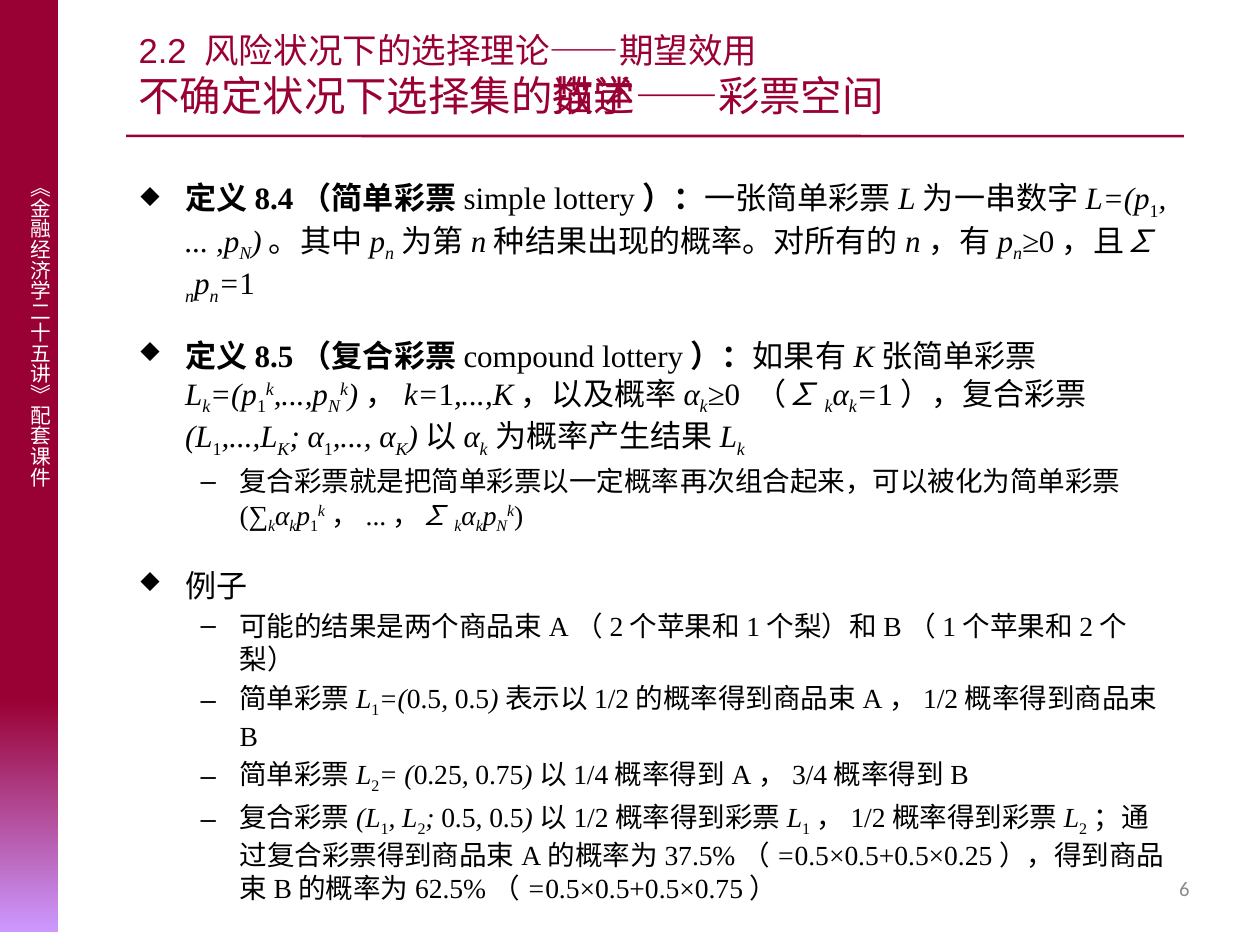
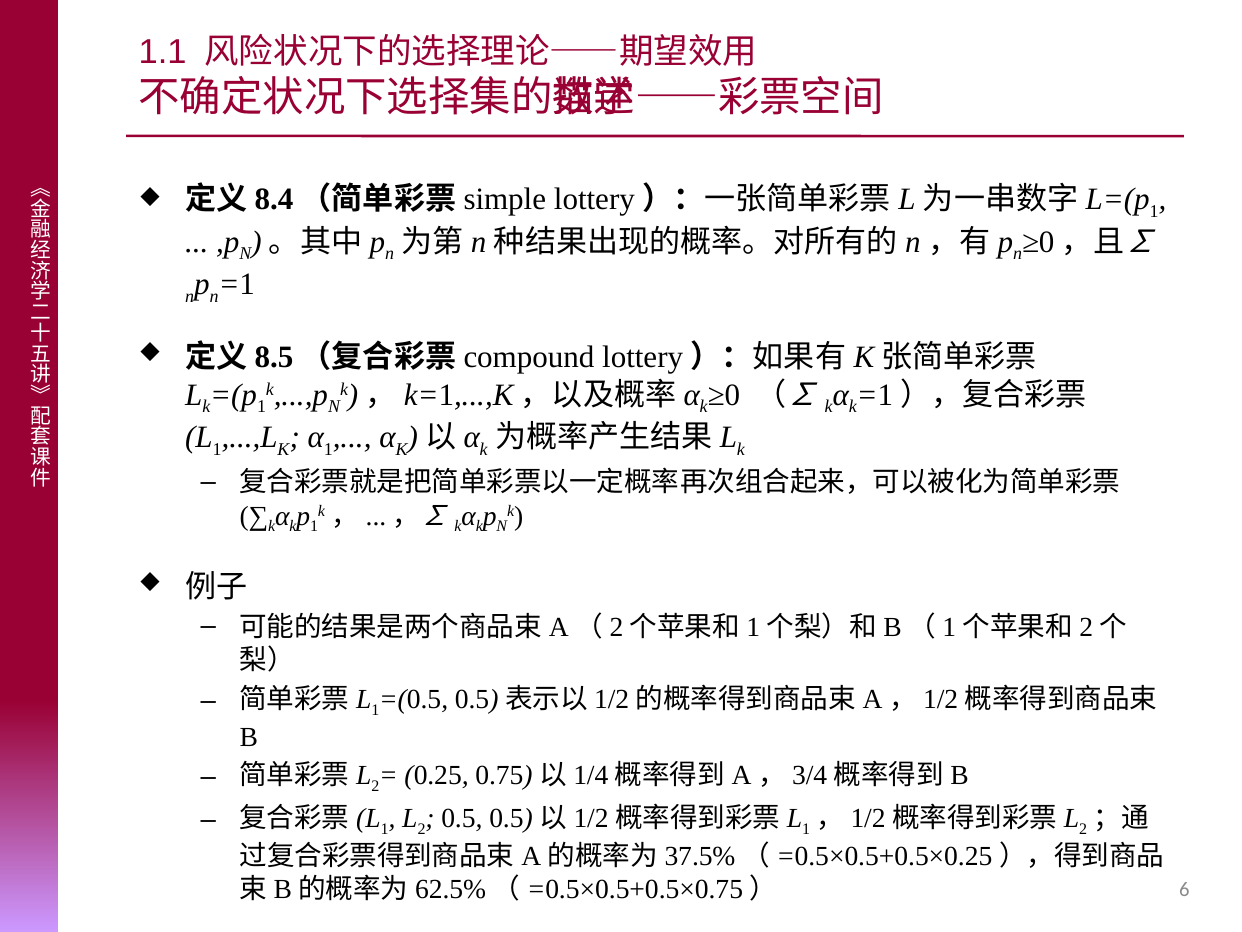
2.2: 2.2 -> 1.1 (163, 52)
